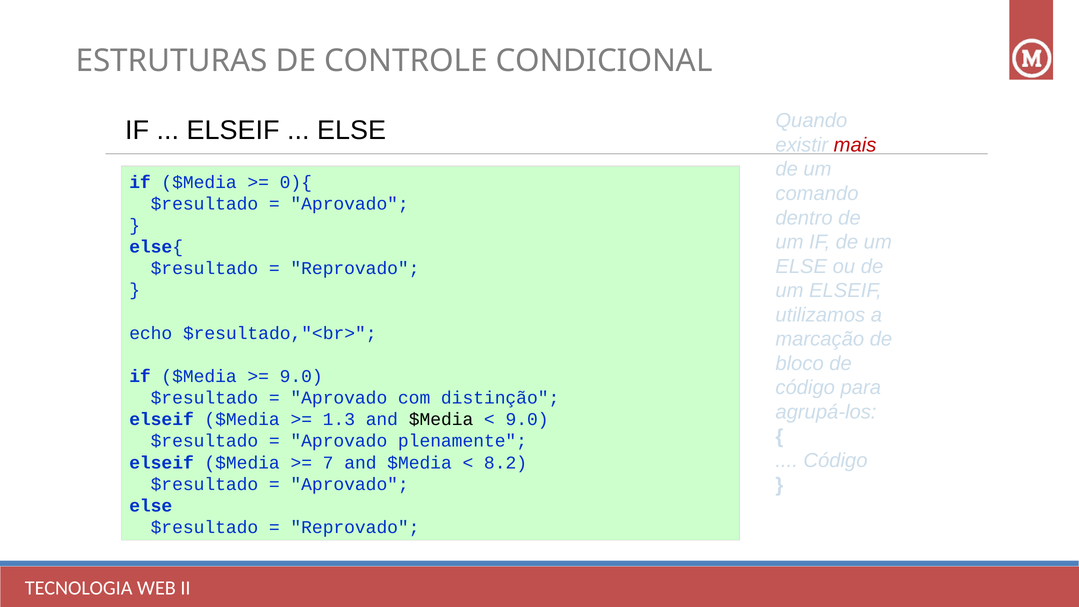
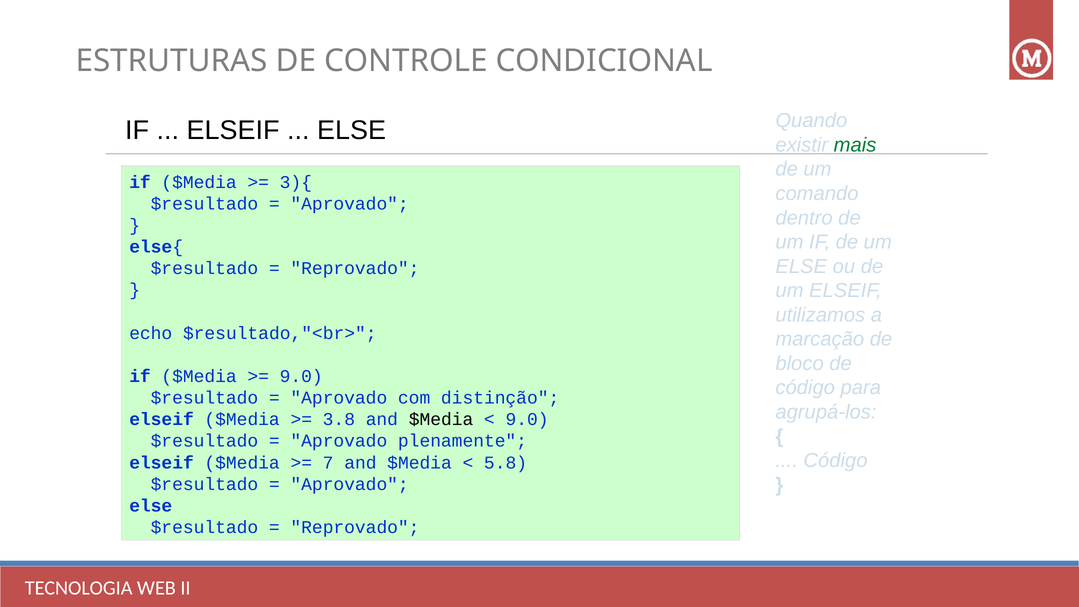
mais colour: red -> green (855, 145)
0){: 0){ -> 3){ (296, 182)
1.3: 1.3 -> 3.8 (339, 419)
8.2: 8.2 -> 5.8 (506, 463)
